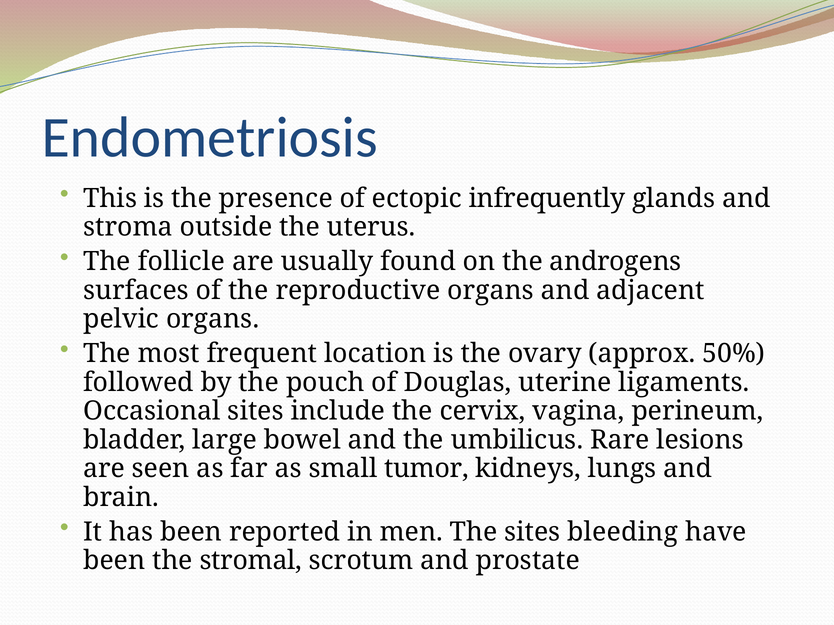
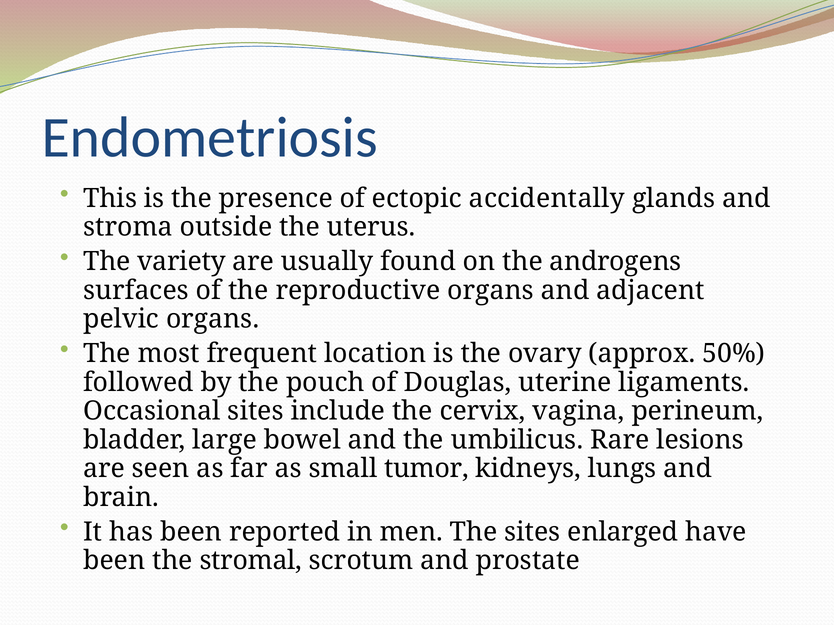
infrequently: infrequently -> accidentally (547, 198)
follicle: follicle -> variety (182, 262)
bleeding: bleeding -> enlarged (623, 532)
